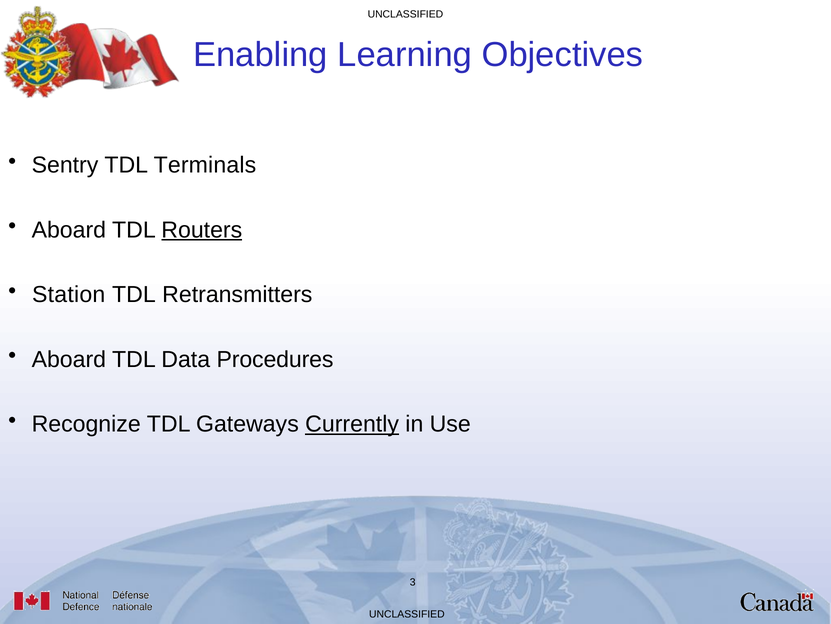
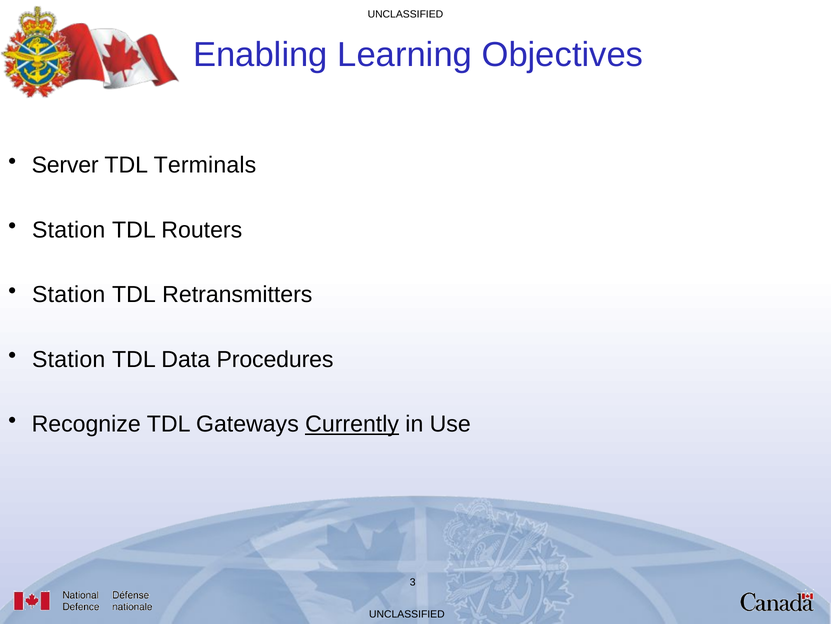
Sentry: Sentry -> Server (65, 165)
Aboard: Aboard -> Station (69, 230)
Routers underline: present -> none (202, 230)
Aboard: Aboard -> Station (69, 359)
